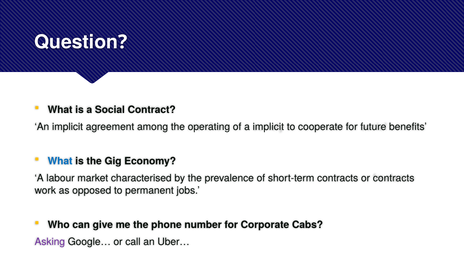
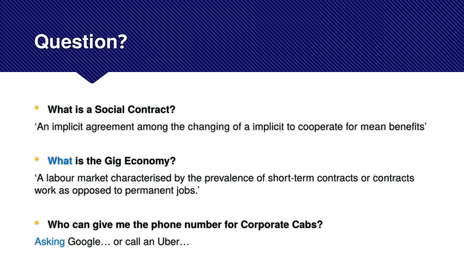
operating: operating -> changing (209, 127)
future: future -> mean (373, 127)
Asking colour: purple -> blue (50, 242)
